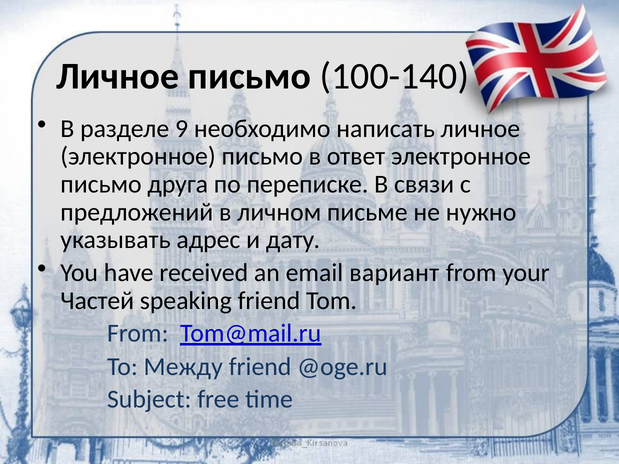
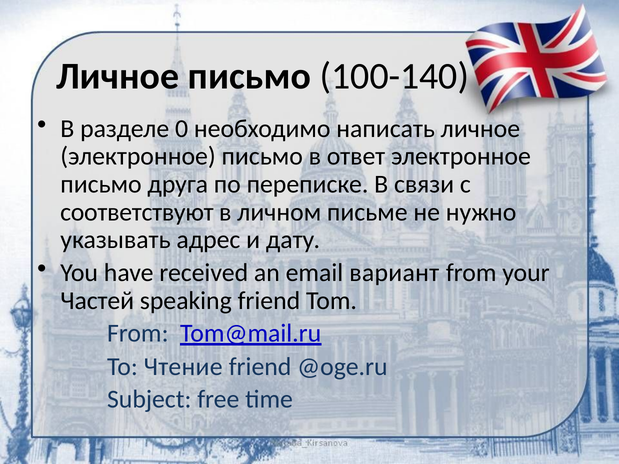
9: 9 -> 0 (182, 129)
предложений: предложений -> соответствуют (137, 212)
Между: Между -> Чтение (183, 367)
